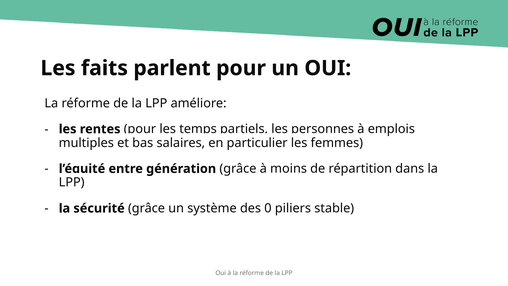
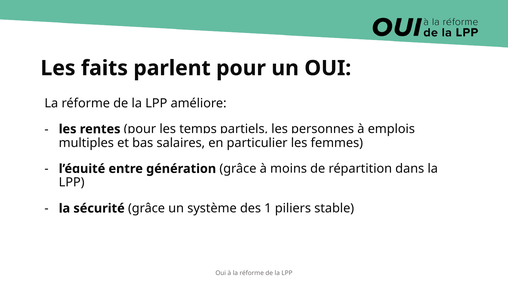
0: 0 -> 1 (268, 208)
